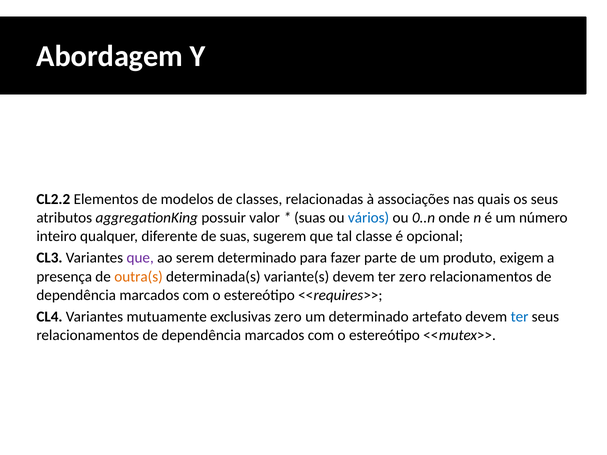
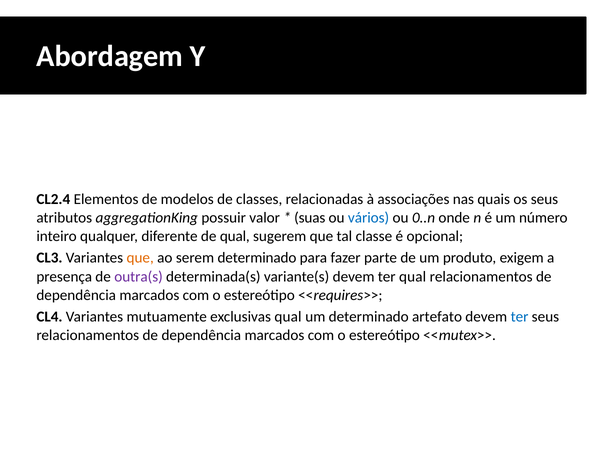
CL2.2: CL2.2 -> CL2.4 (53, 200)
de suas: suas -> qual (235, 237)
que colour: purple -> orange (140, 258)
outra(s colour: orange -> purple (139, 277)
ter zero: zero -> qual (413, 277)
exclusivas zero: zero -> qual (288, 317)
